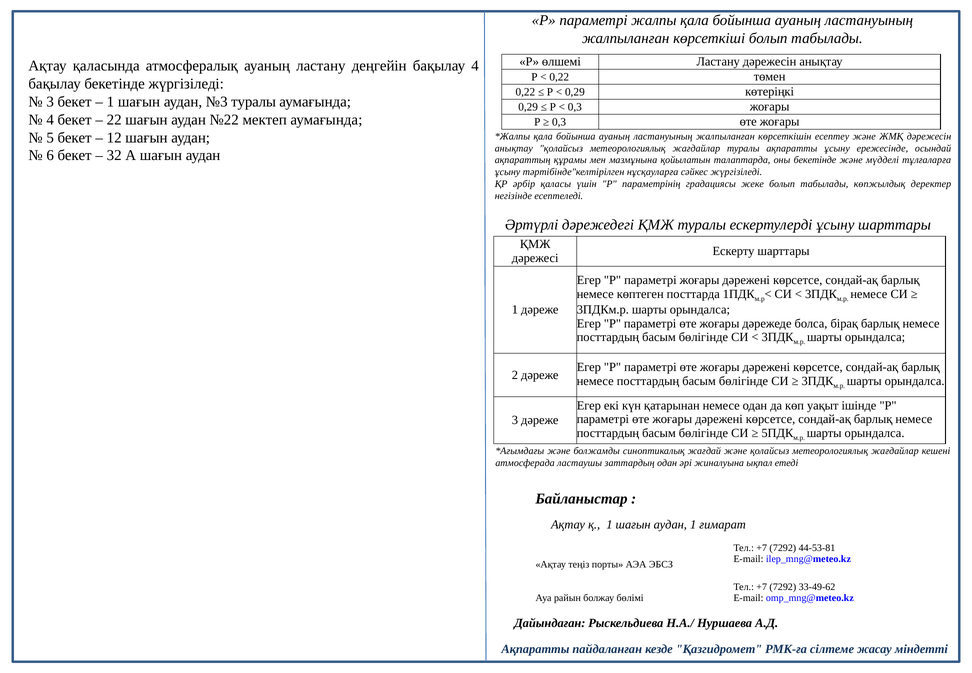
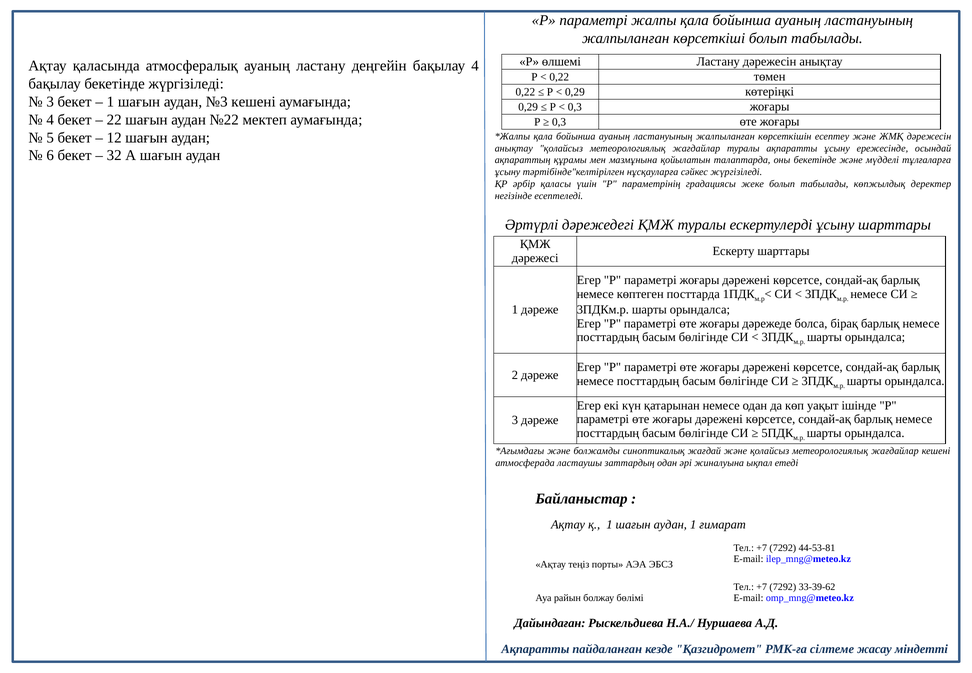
№3 туралы: туралы -> кешені (254, 102)
33-49-62: 33-49-62 -> 33-39-62 (817, 587)
